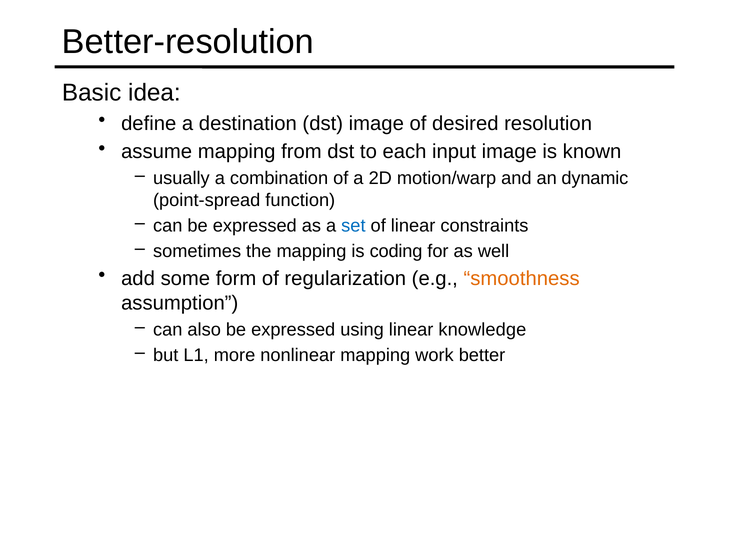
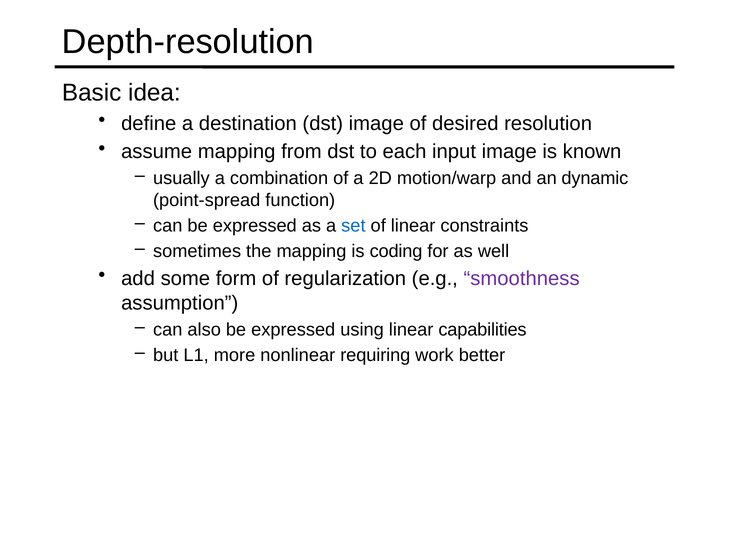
Better-resolution: Better-resolution -> Depth-resolution (188, 42)
smoothness colour: orange -> purple (522, 278)
knowledge: knowledge -> capabilities (483, 329)
nonlinear mapping: mapping -> requiring (375, 355)
